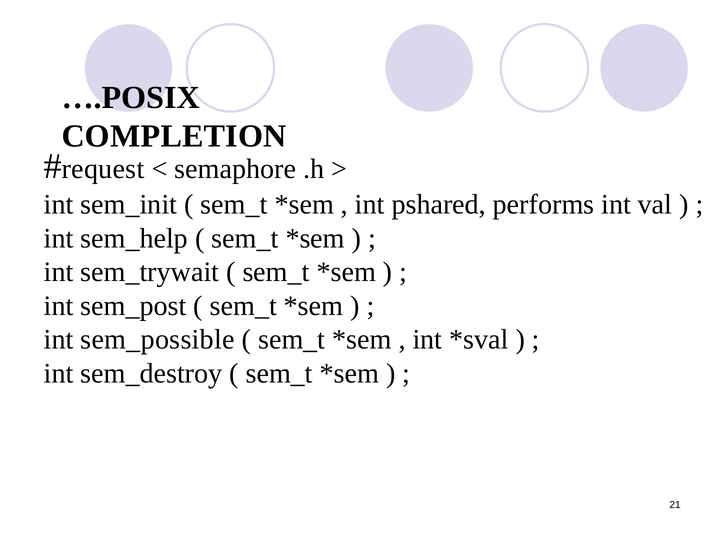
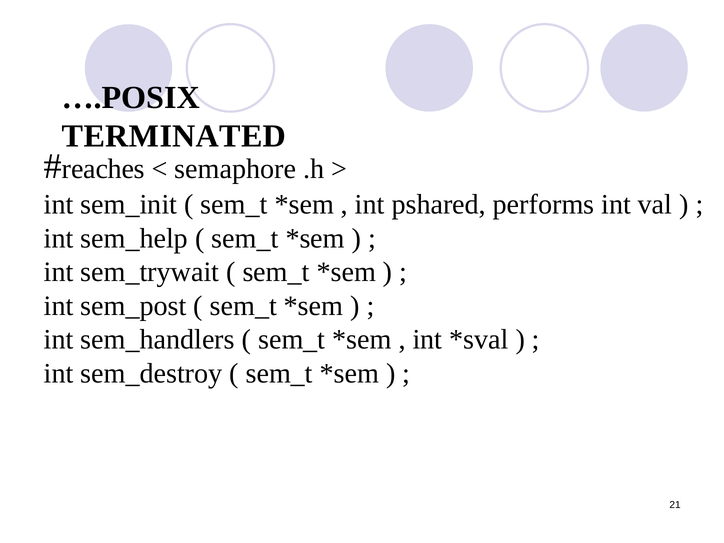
COMPLETION: COMPLETION -> TERMINATED (174, 136)
request: request -> reaches (103, 169)
sem_possible: sem_possible -> sem_handlers (158, 340)
